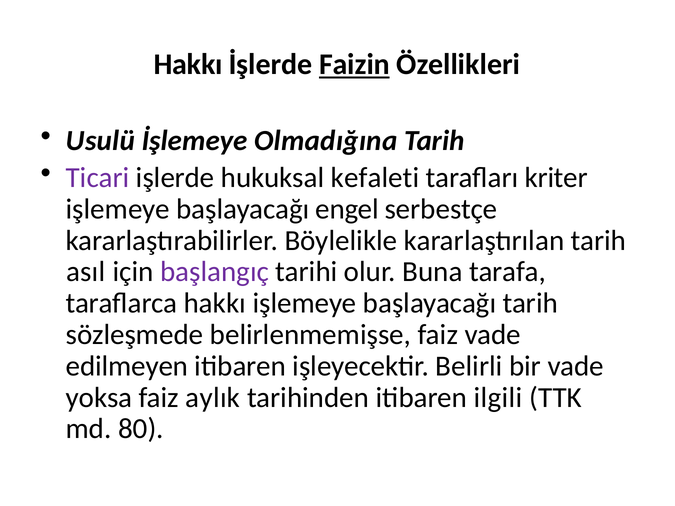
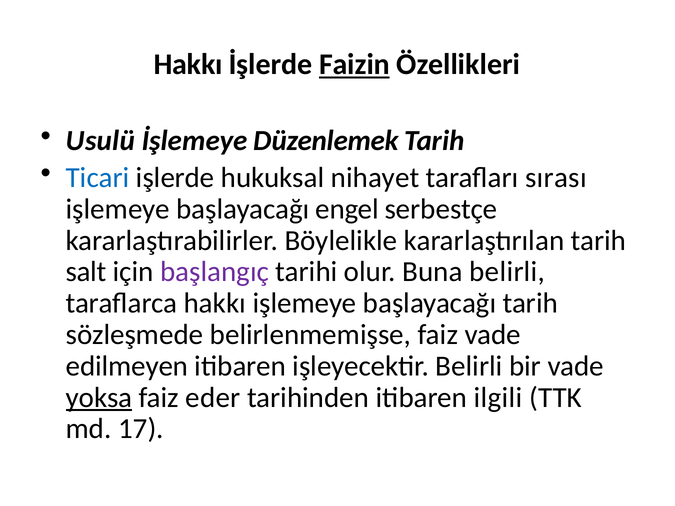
Olmadığına: Olmadığına -> Düzenlemek (326, 141)
Ticari colour: purple -> blue (98, 178)
kefaleti: kefaleti -> nihayet (375, 178)
kriter: kriter -> sırası (556, 178)
asıl: asıl -> salt (86, 272)
Buna tarafa: tarafa -> belirli (507, 272)
yoksa underline: none -> present (99, 398)
aylık: aylık -> eder (213, 398)
80: 80 -> 17 (141, 429)
